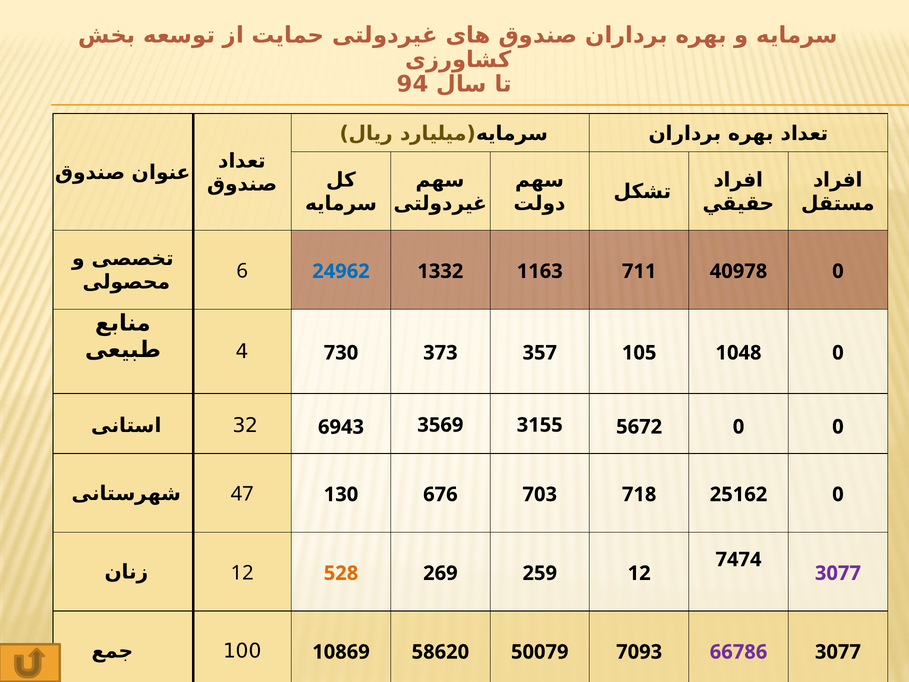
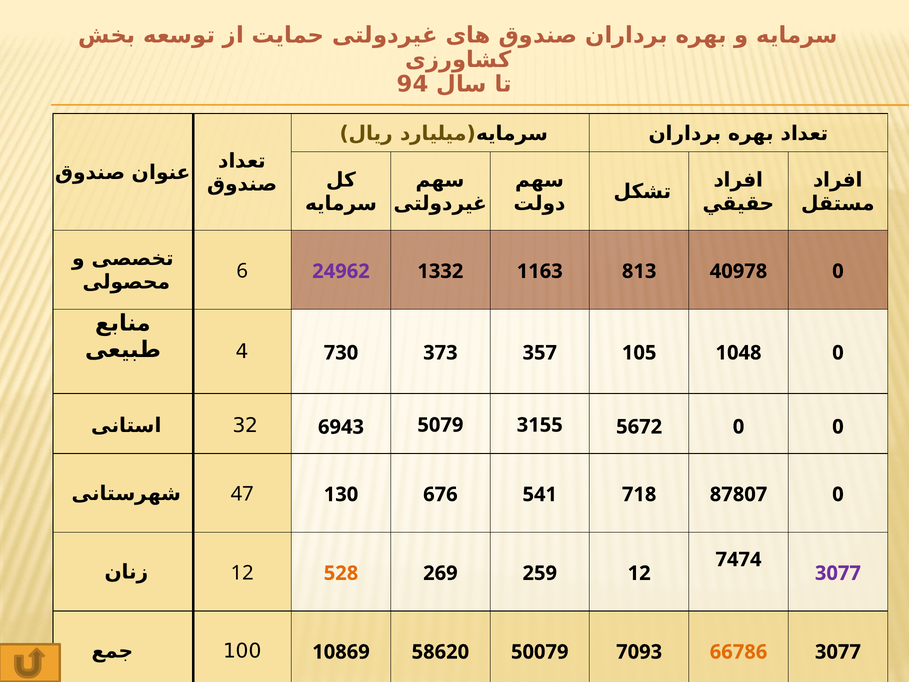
24962 colour: blue -> purple (341, 271)
711: 711 -> 813 (639, 271)
3569: 3569 -> 5079 (440, 425)
703: 703 -> 541 (540, 494)
25162: 25162 -> 87807 (739, 494)
66786 colour: purple -> orange (739, 652)
